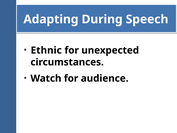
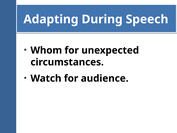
Ethnic: Ethnic -> Whom (46, 50)
